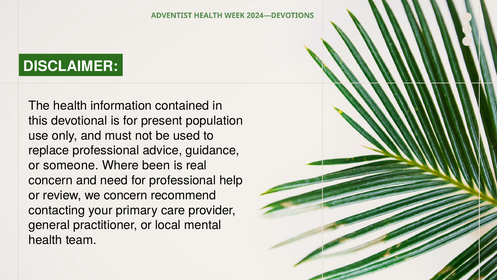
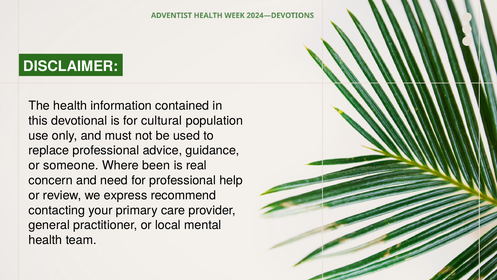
present: present -> cultural (162, 120)
we concern: concern -> express (126, 195)
